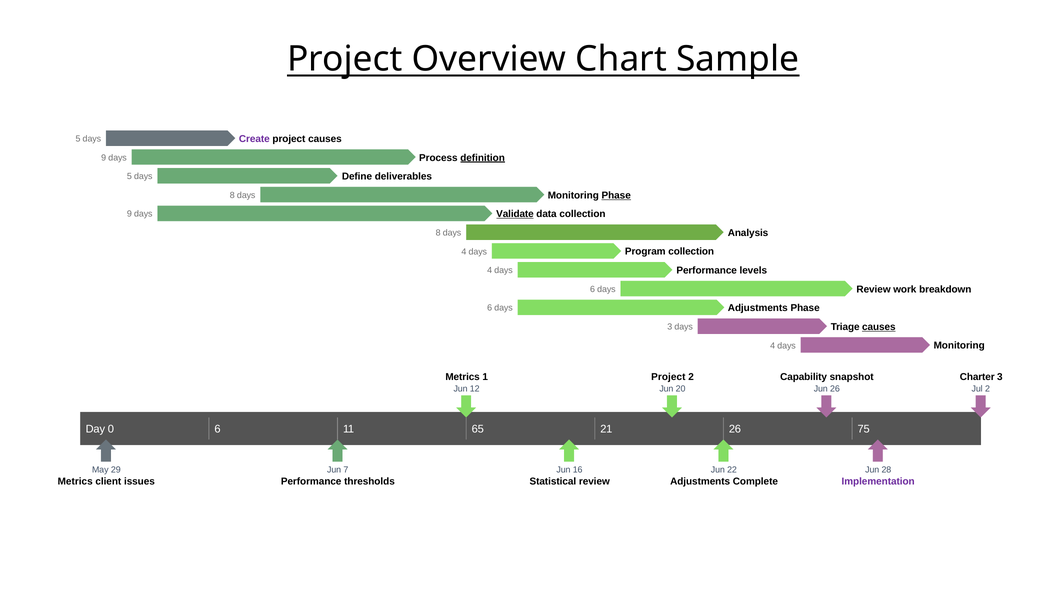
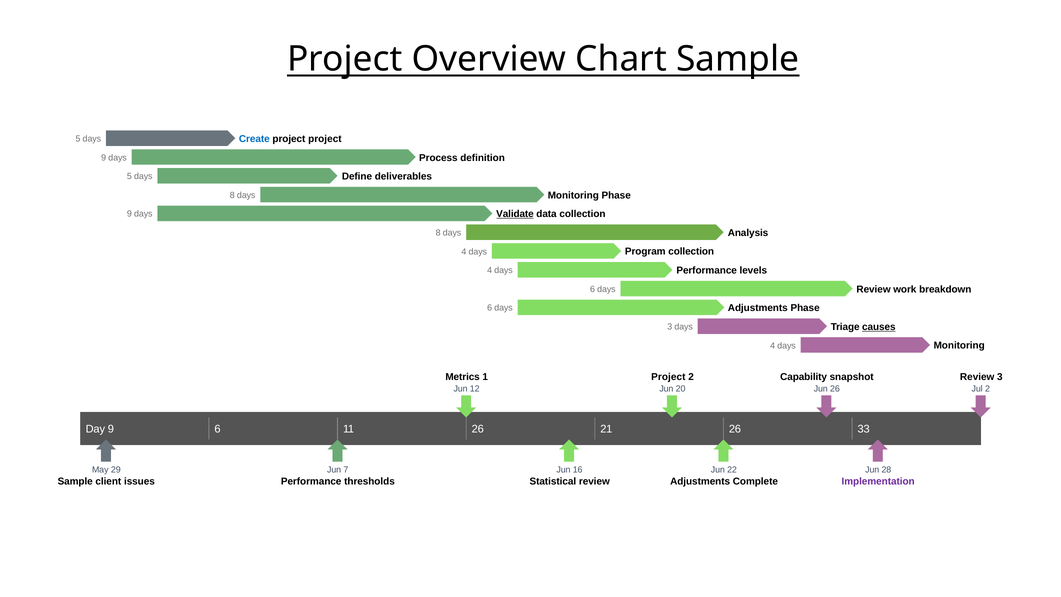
Create colour: purple -> blue (254, 139)
project causes: causes -> project (325, 139)
definition underline: present -> none (483, 158)
Phase underline: present -> none (616, 195)
Charter: Charter -> Review (977, 377)
Day 0: 0 -> 9 (111, 429)
11 65: 65 -> 26 (478, 429)
75: 75 -> 33 (864, 429)
Metrics: Metrics -> Sample (75, 481)
